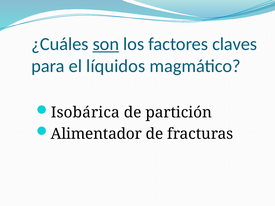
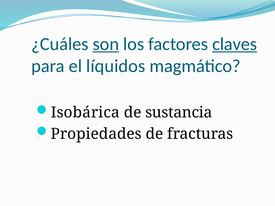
claves underline: none -> present (235, 44)
partición: partición -> sustancia (179, 113)
Alimentador: Alimentador -> Propiedades (96, 134)
